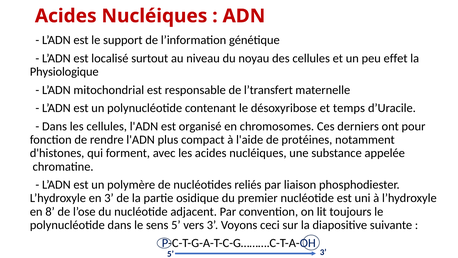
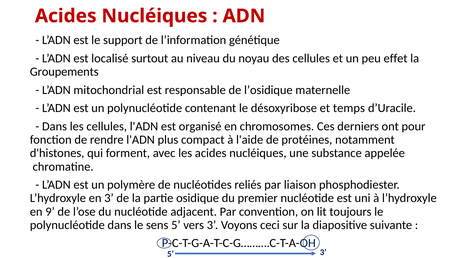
Physiologique: Physiologique -> Groupements (64, 72)
l’transfert: l’transfert -> l’osidique (268, 90)
8: 8 -> 9 (50, 211)
